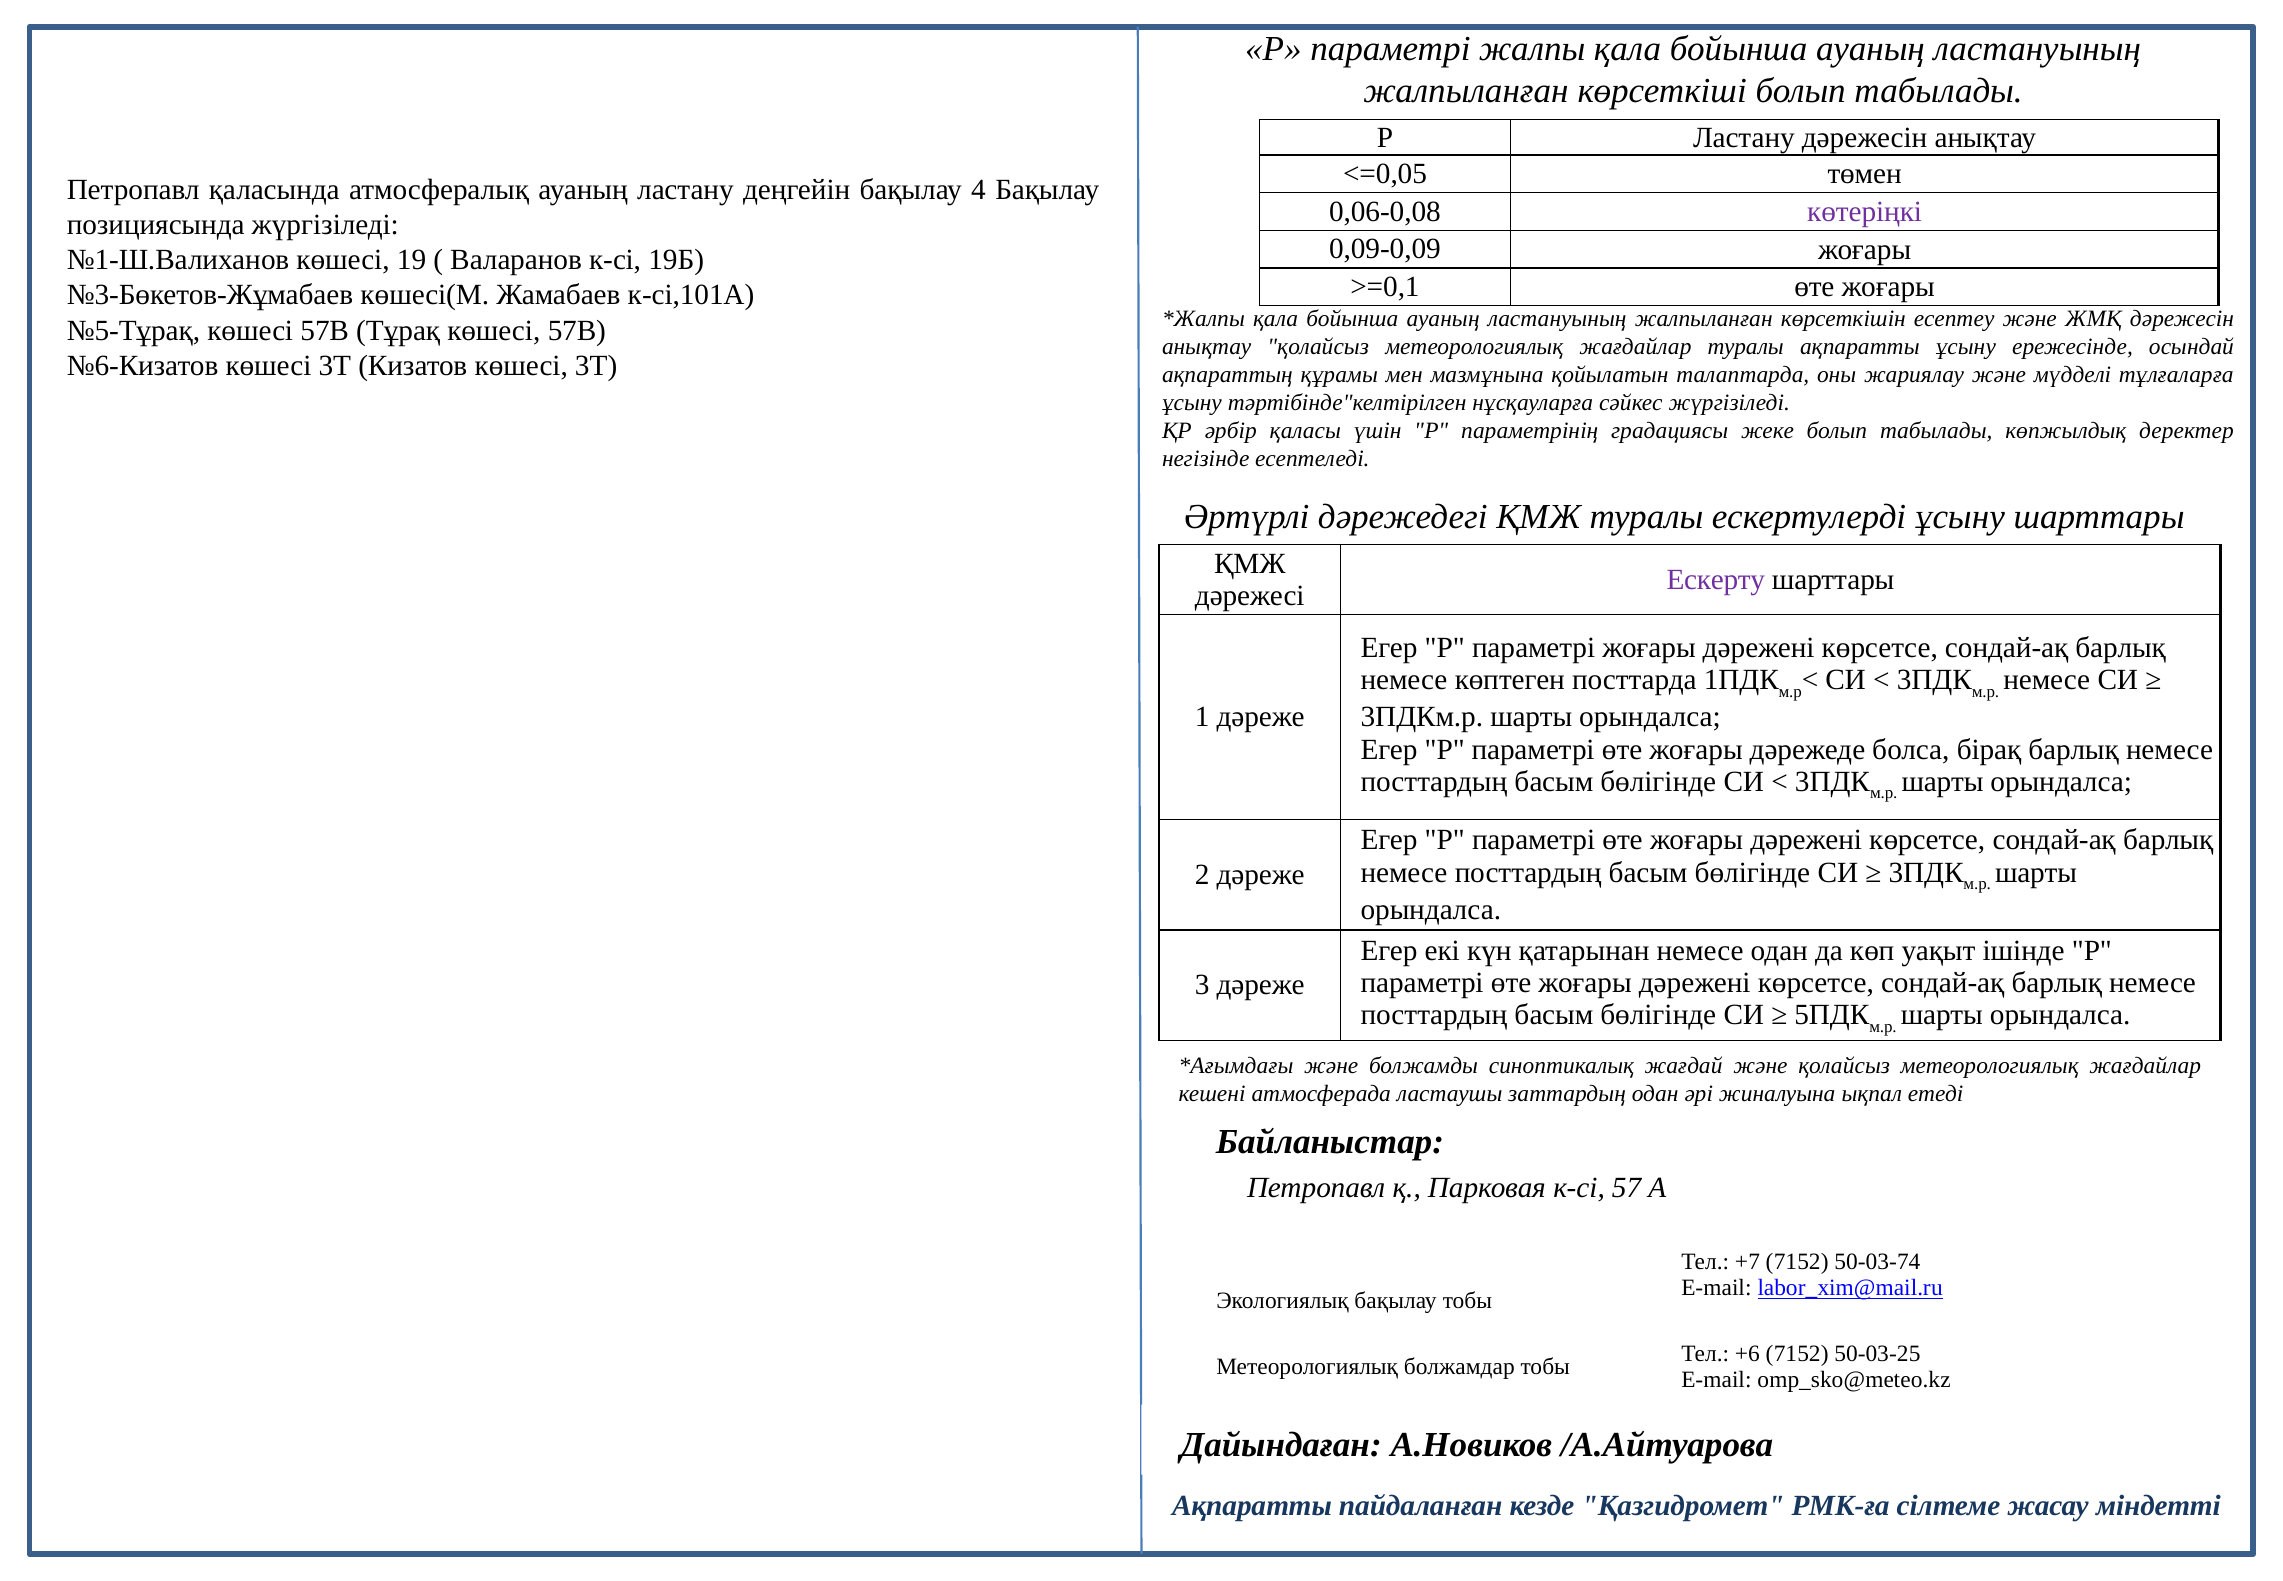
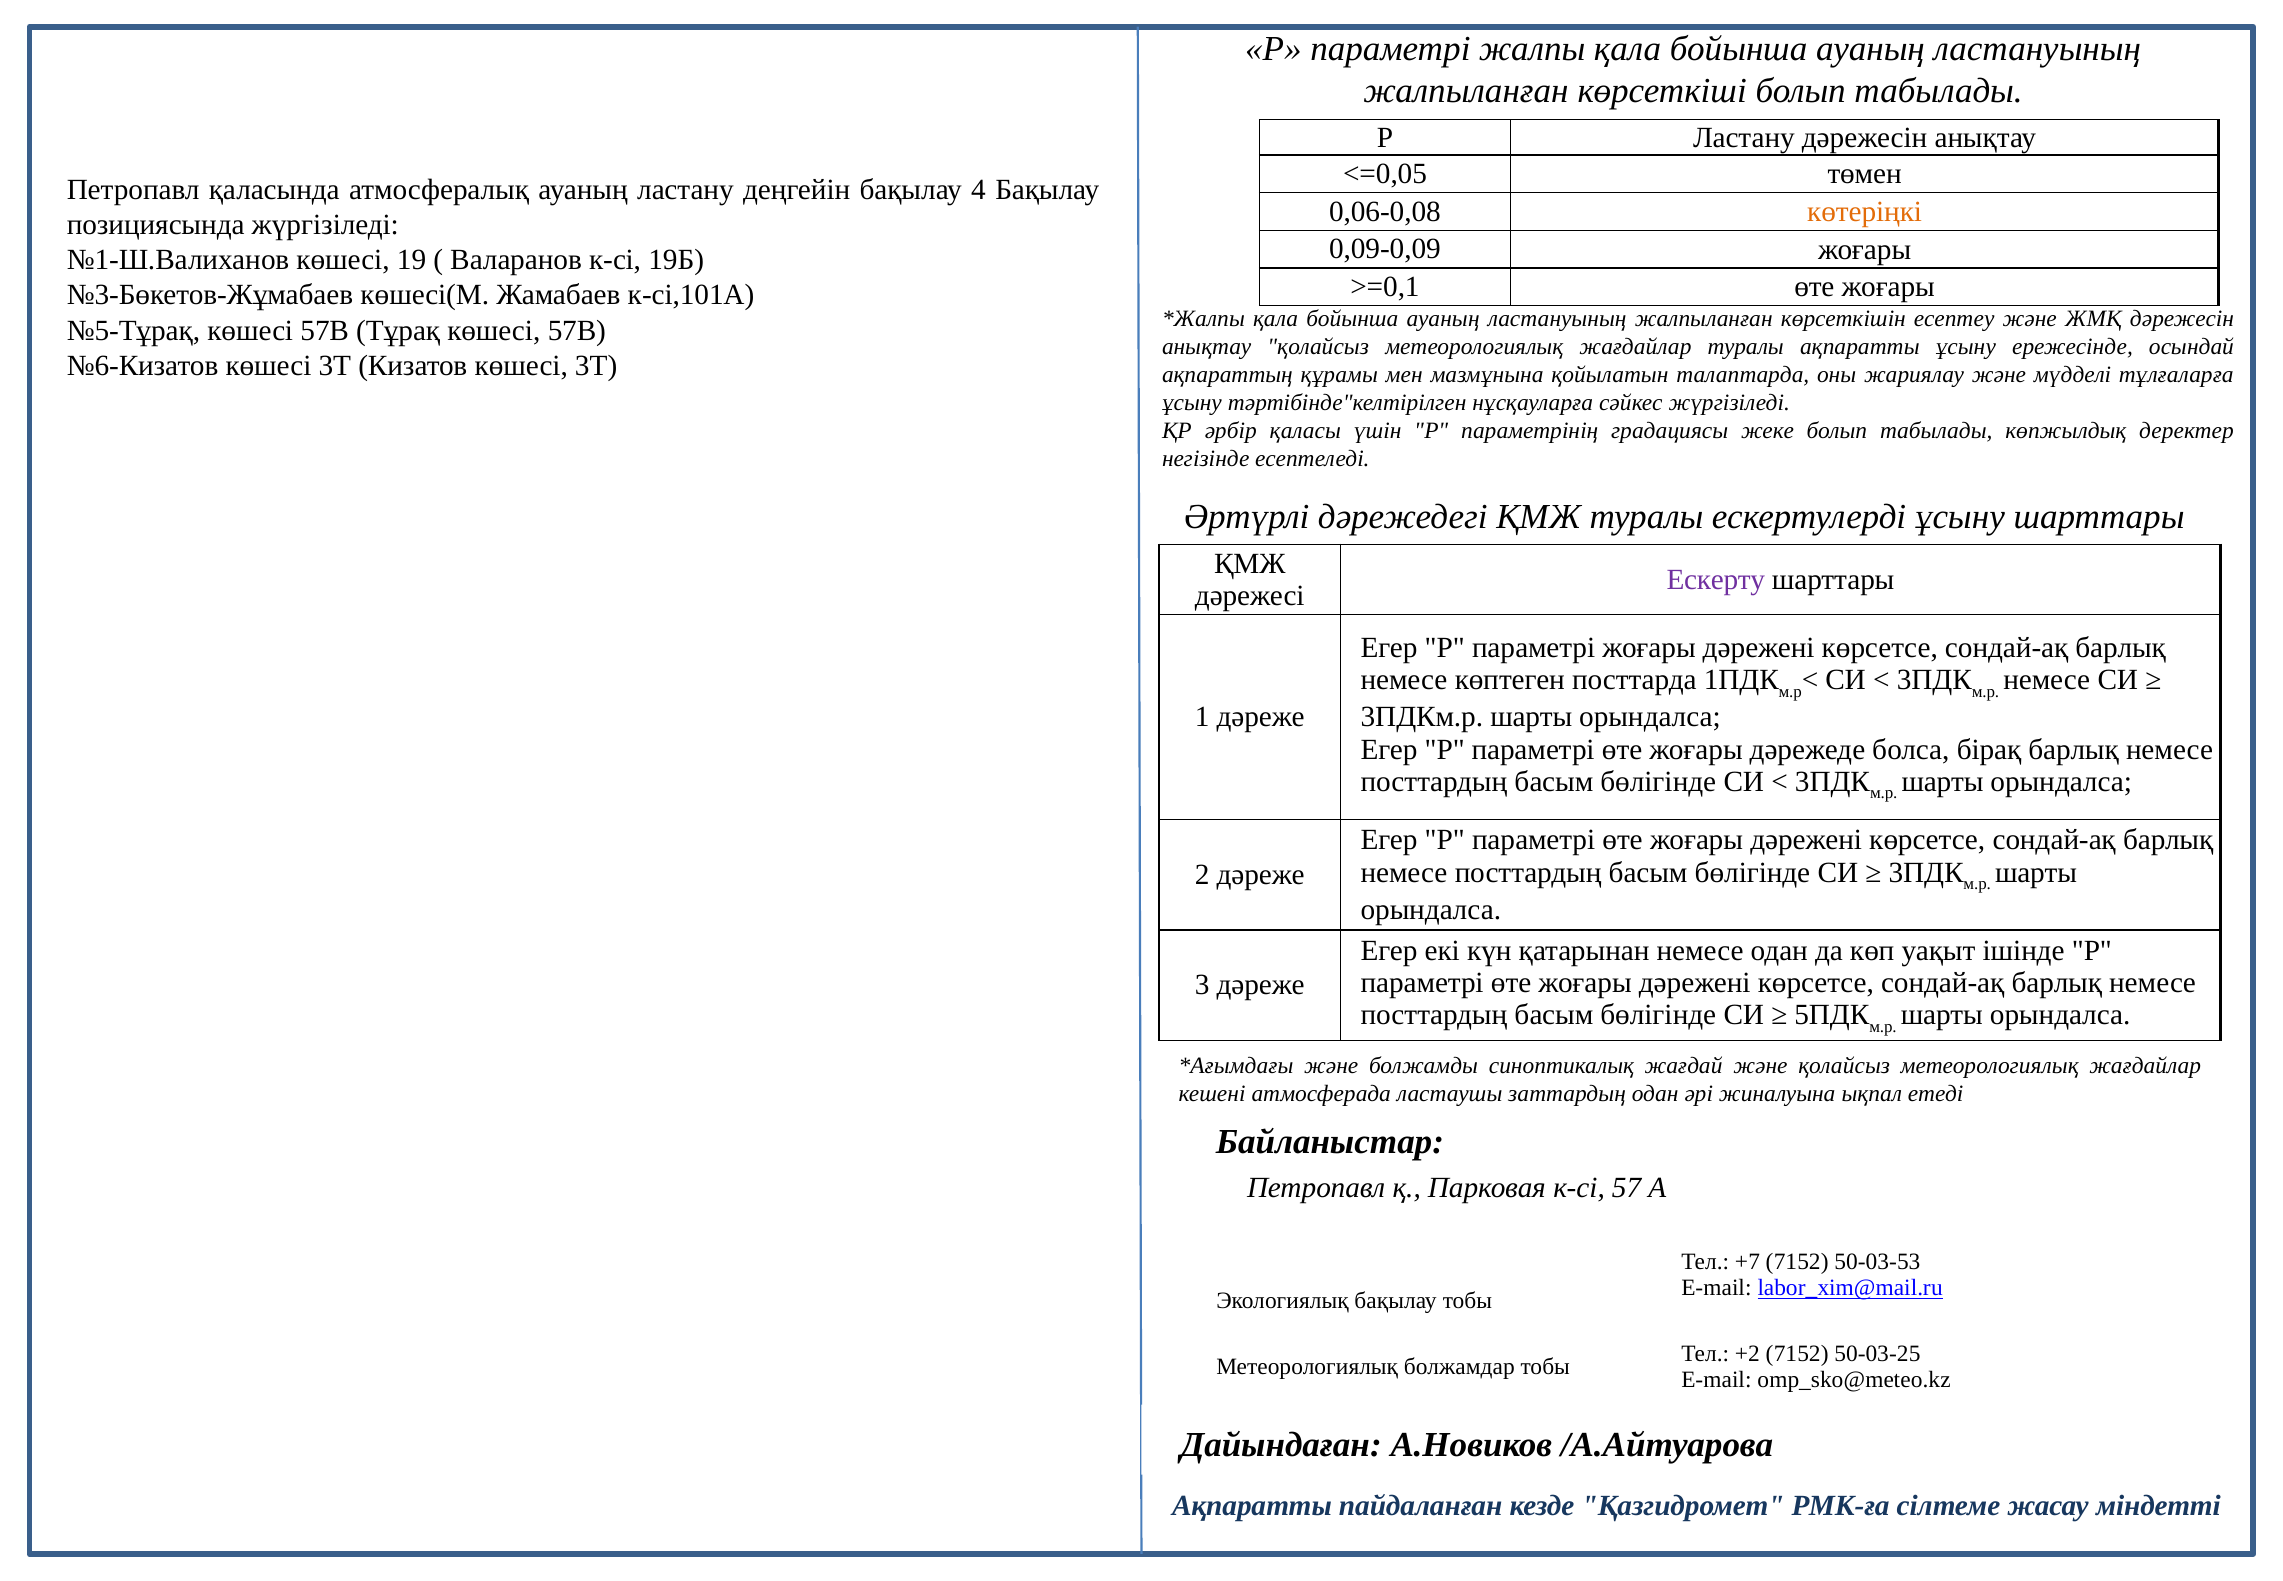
көтеріңкі colour: purple -> orange (1865, 212)
50-03-74: 50-03-74 -> 50-03-53 (1877, 1262)
+6: +6 -> +2 (1747, 1353)
